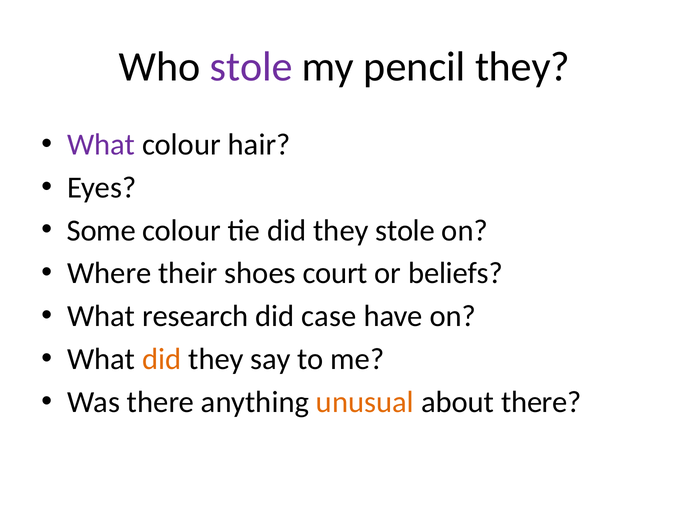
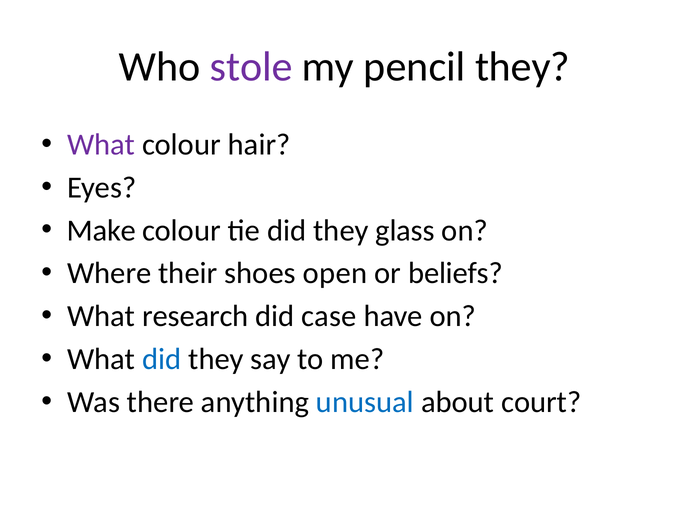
Some: Some -> Make (101, 230)
they stole: stole -> glass (405, 230)
court: court -> open (335, 273)
did colour: orange -> blue (162, 359)
unusual colour: orange -> blue (365, 402)
about there: there -> court (541, 402)
